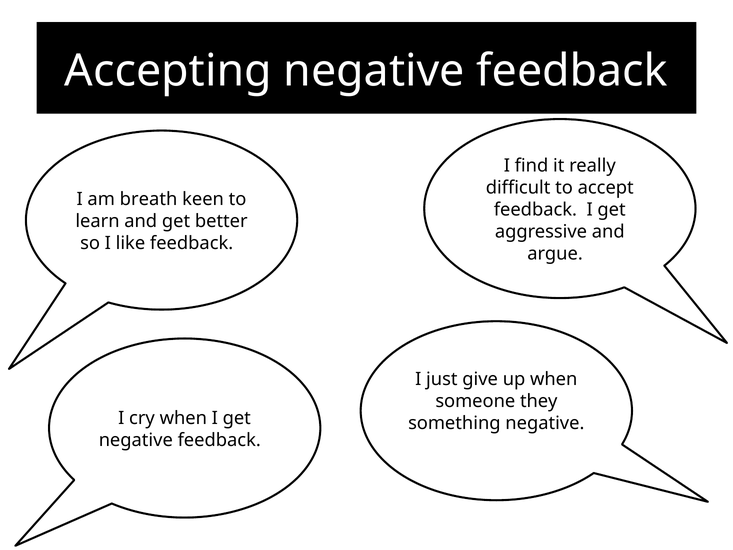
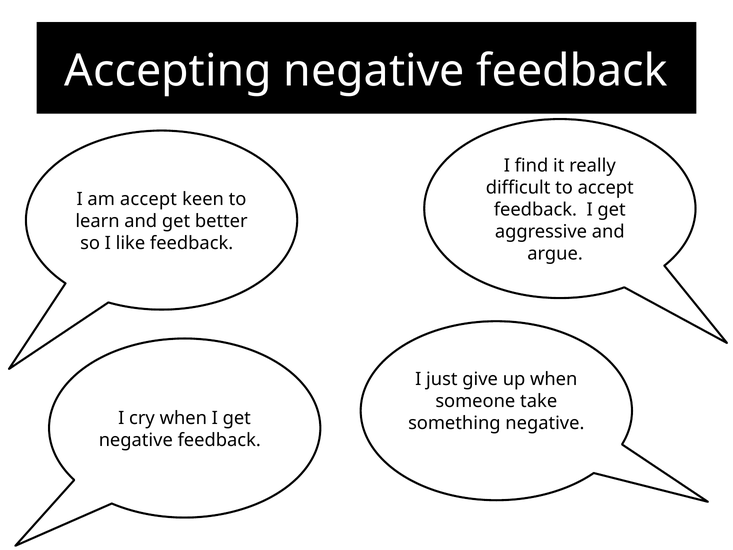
am breath: breath -> accept (148, 199)
they: they -> take (539, 401)
